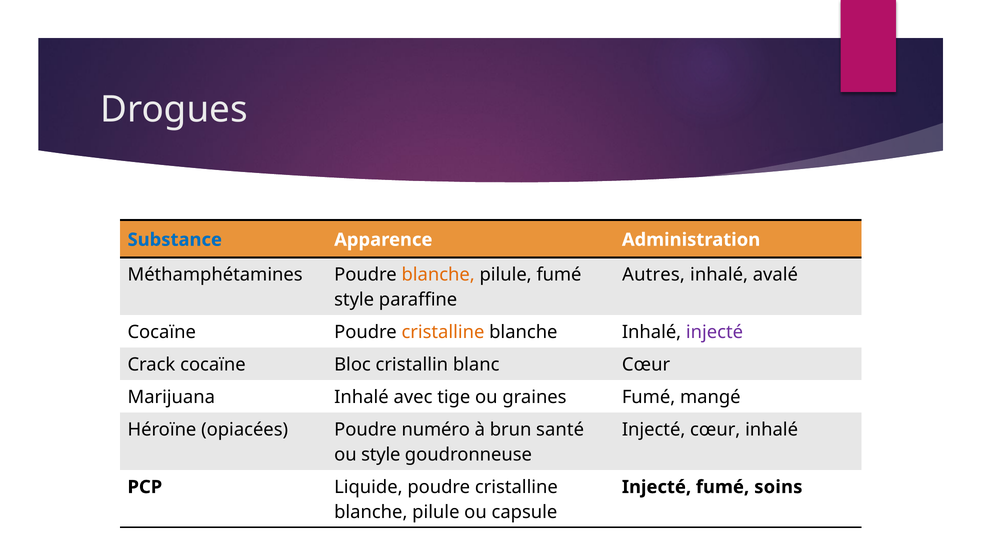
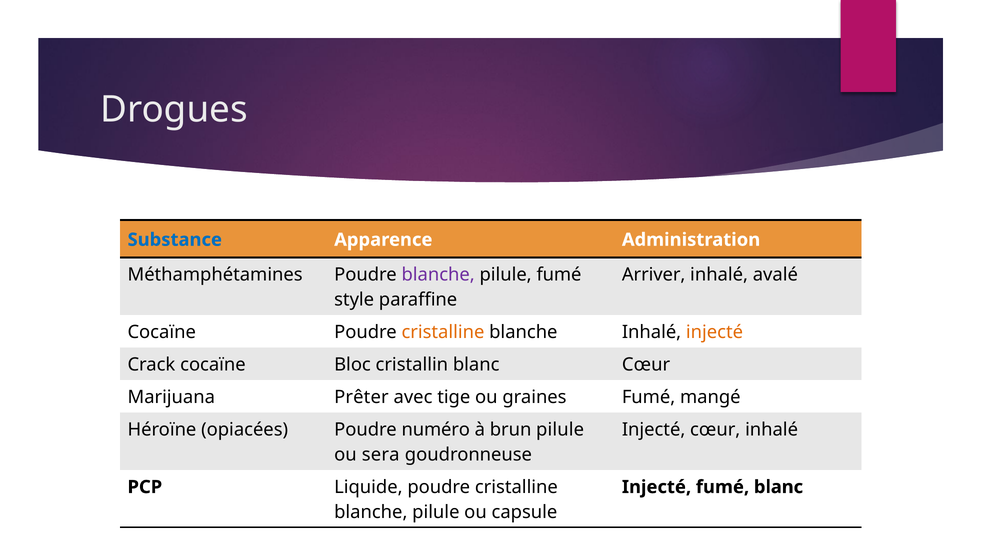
blanche colour: orange -> purple (438, 275)
Autres: Autres -> Arriver (654, 275)
injecté colour: purple -> orange (714, 333)
Marijuana Inhalé: Inhalé -> Prêter (361, 397)
brun santé: santé -> pilule (560, 430)
ou style: style -> sera (381, 455)
fumé soins: soins -> blanc (778, 487)
